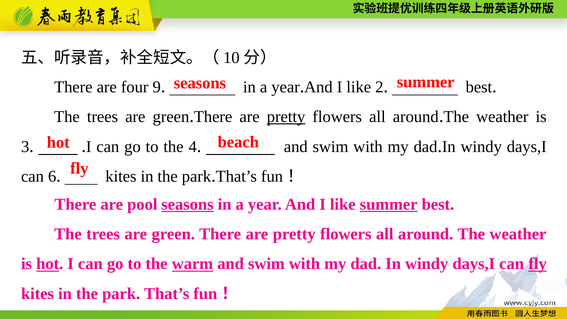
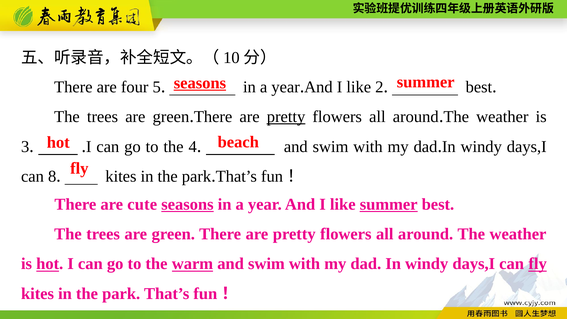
seasons underline: none -> present (200, 83)
9: 9 -> 5 (157, 87)
6: 6 -> 8 (52, 176)
pool: pool -> cute (142, 204)
